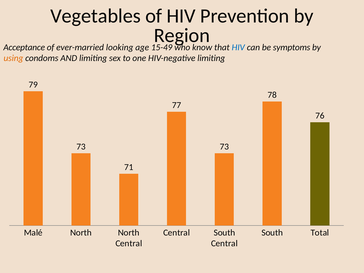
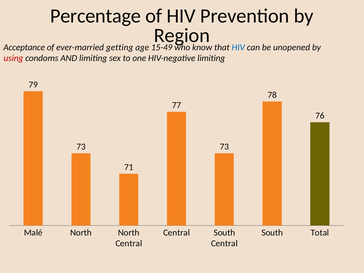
Vegetables: Vegetables -> Percentage (96, 16)
looking: looking -> getting (120, 47)
symptoms: symptoms -> unopened (292, 47)
using colour: orange -> red (13, 58)
